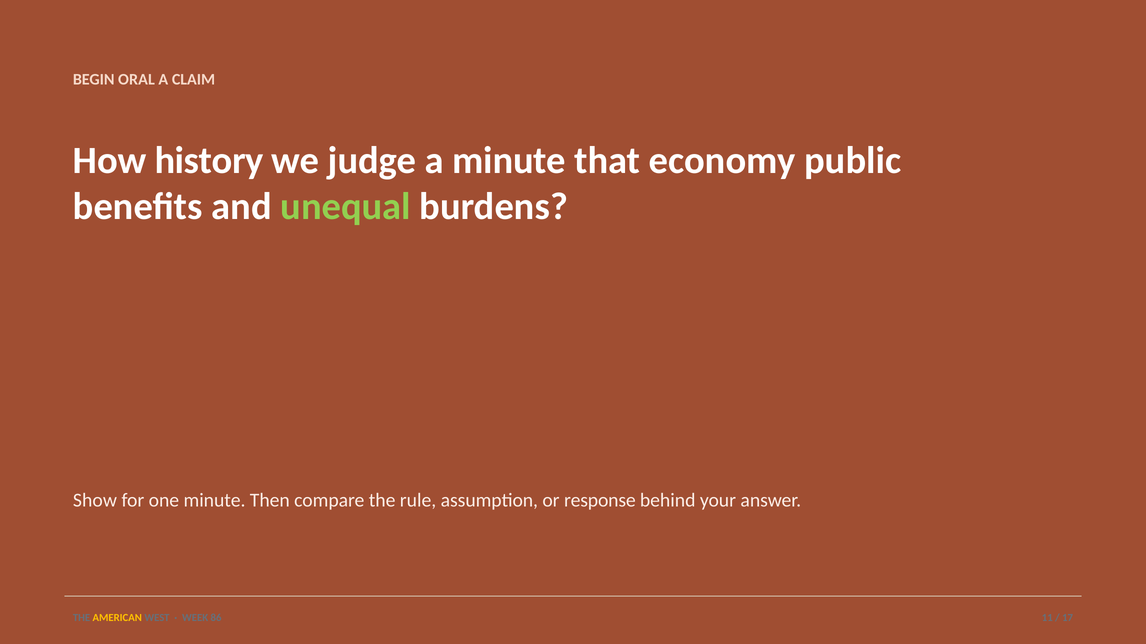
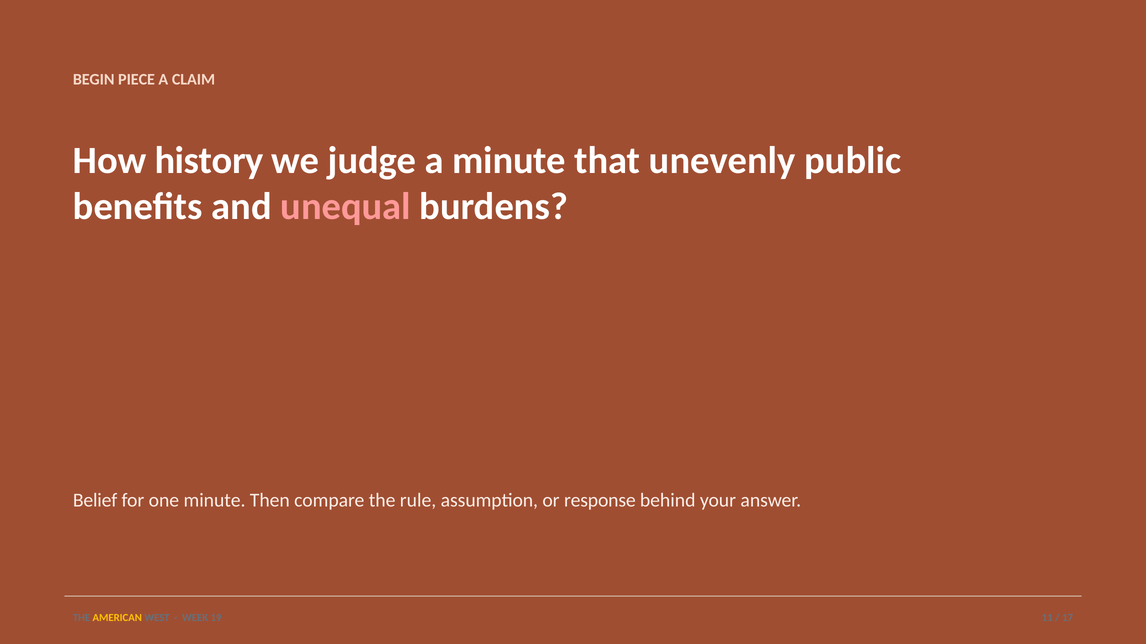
ORAL: ORAL -> PIECE (137, 79)
economy: economy -> unevenly (722, 161)
unequal colour: light green -> pink (346, 207)
Show: Show -> Belief (95, 501)
86: 86 -> 19 (216, 618)
